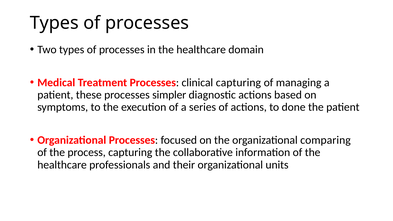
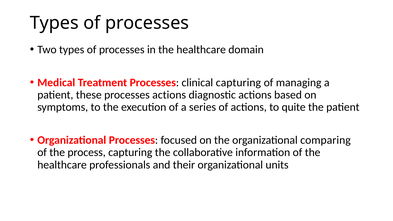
processes simpler: simpler -> actions (169, 95)
done: done -> quite (294, 107)
